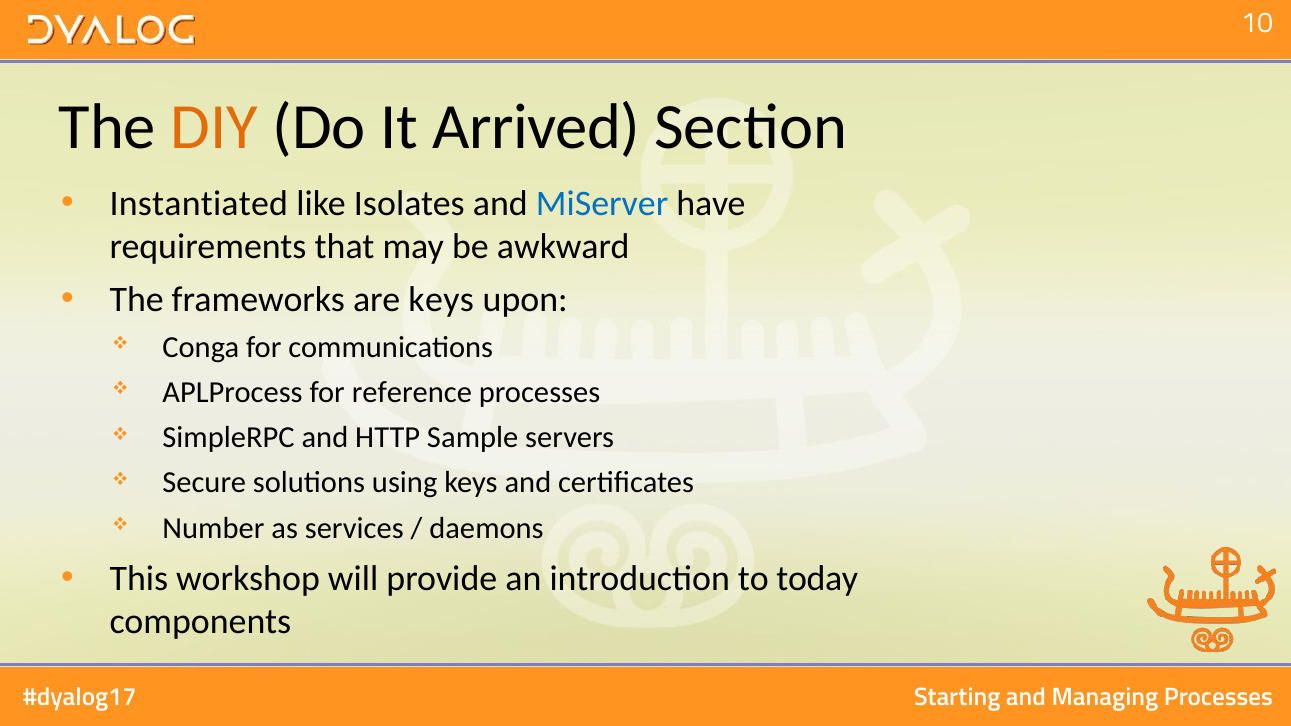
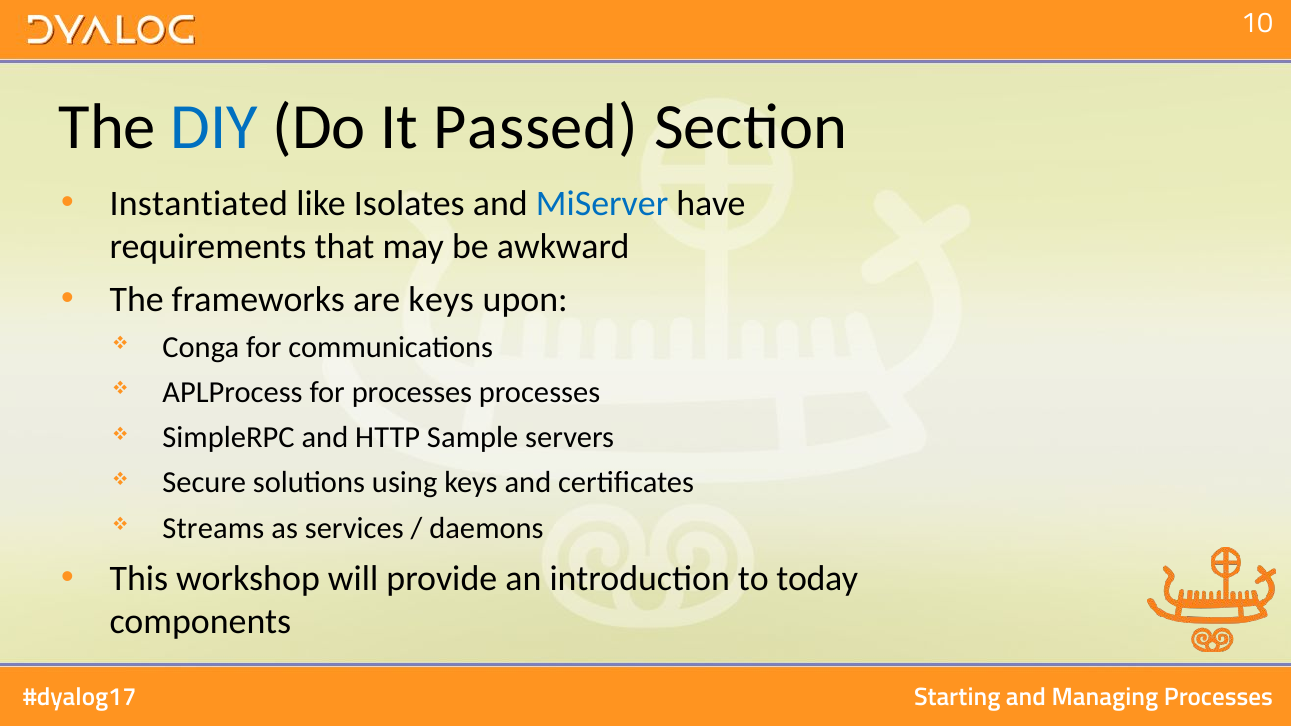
DIY colour: orange -> blue (214, 127)
Arrived: Arrived -> Passed (536, 127)
for reference: reference -> processes (412, 393)
Number: Number -> Streams (213, 528)
